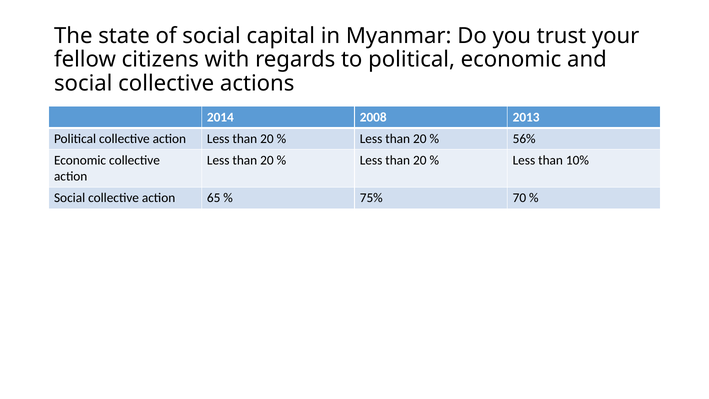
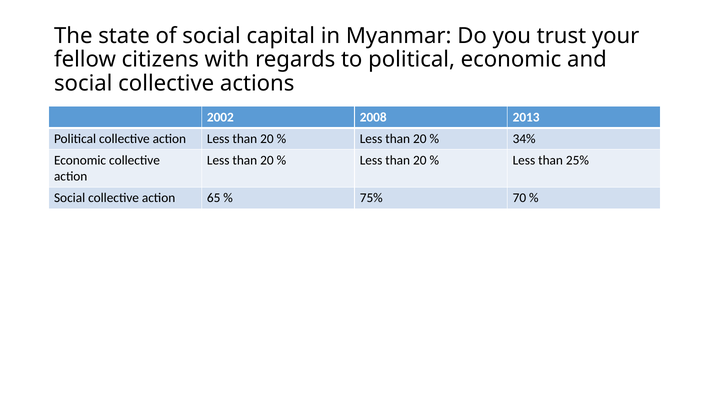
2014: 2014 -> 2002 (220, 117)
56%: 56% -> 34% (524, 139)
10%: 10% -> 25% (577, 160)
